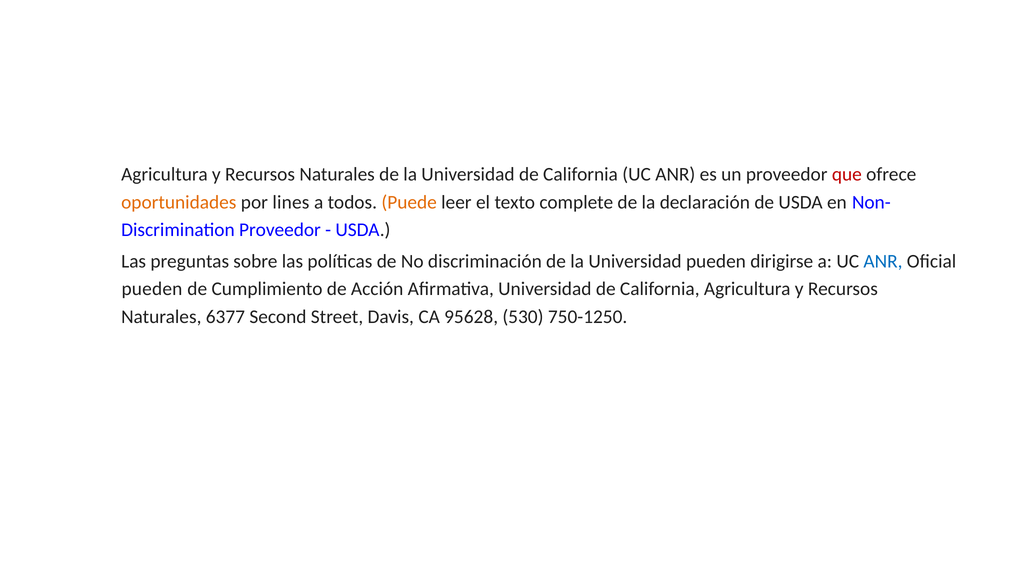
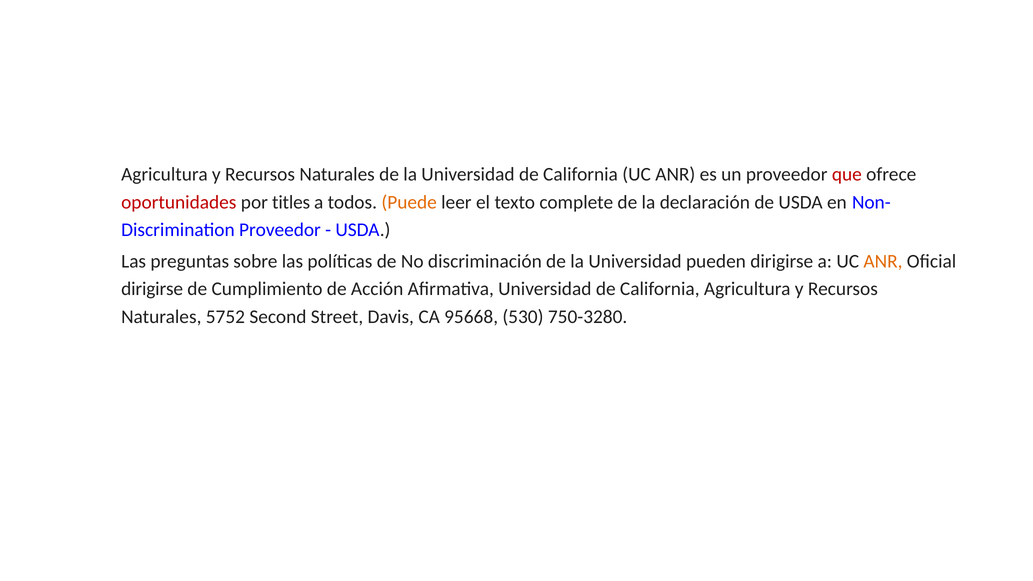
oportunidades colour: orange -> red (179, 202)
lines: lines -> titles (291, 202)
ANR colour: blue -> orange (883, 261)
pueden: pueden -> dirigirse (152, 289)
6377: 6377 -> 5752 (225, 317)
95628: 95628 -> 95668 (471, 317)
750-1250: 750-1250 -> 750-3280 (588, 317)
